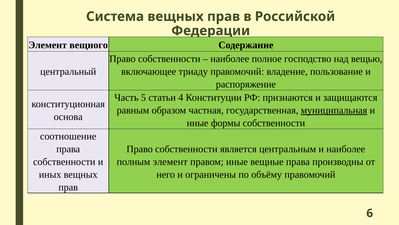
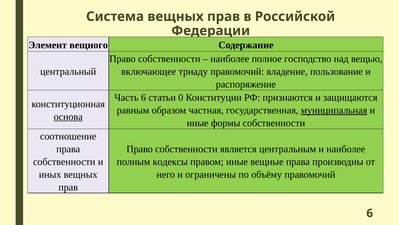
Часть 5: 5 -> 6 (144, 97)
4: 4 -> 0 (181, 97)
основа underline: none -> present (68, 116)
полным элемент: элемент -> кодексы (170, 161)
